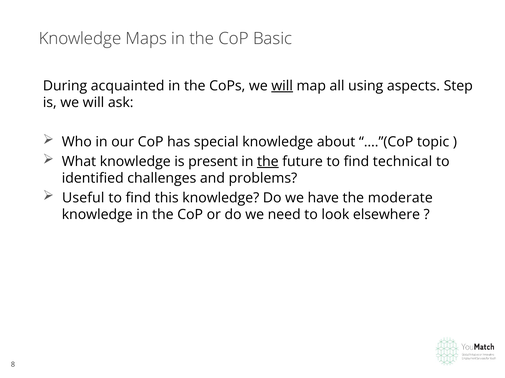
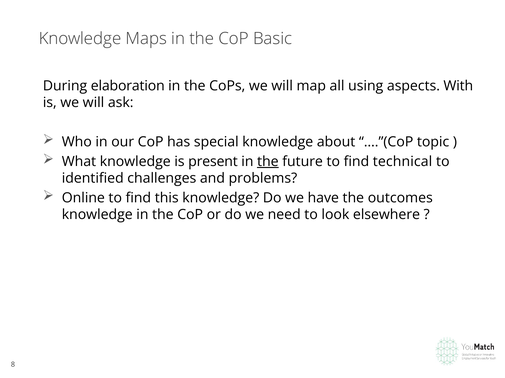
acquainted: acquainted -> elaboration (128, 86)
will underline: present -> none (282, 86)
Step: Step -> With (458, 86)
Useful: Useful -> Online (83, 198)
moderate: moderate -> outcomes (400, 198)
